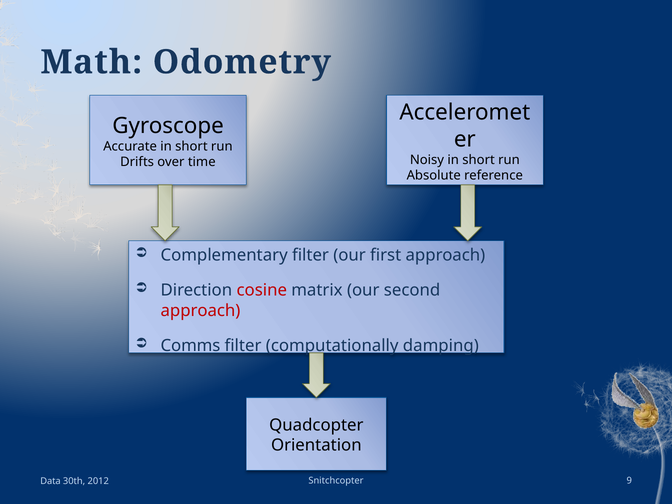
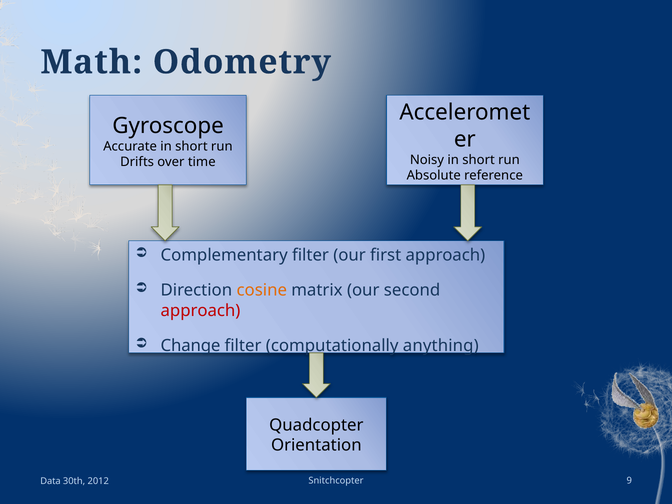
cosine colour: red -> orange (262, 290)
Comms: Comms -> Change (191, 346)
damping: damping -> anything (441, 346)
